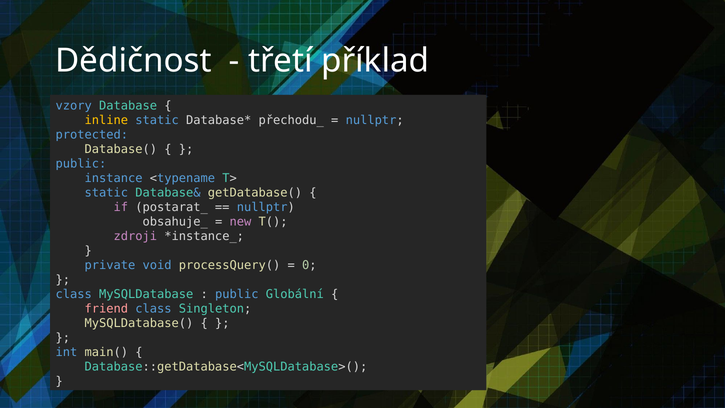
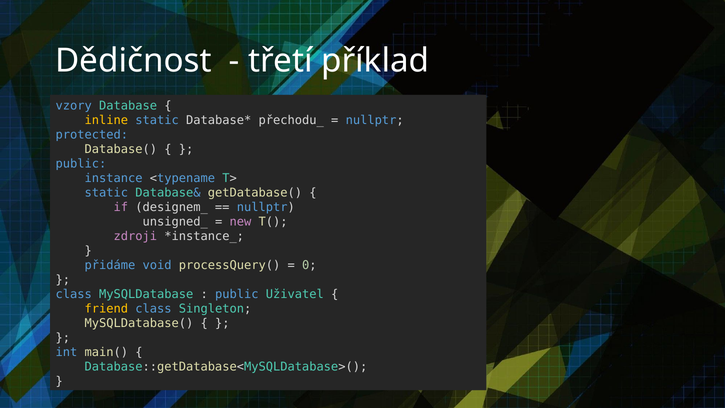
postarat_: postarat_ -> designem_ (172, 207)
obsahuje_: obsahuje_ -> unsigned_ (175, 222)
private: private -> přidáme (110, 265)
Globální: Globální -> Uživatel (295, 294)
friend colour: pink -> yellow (106, 308)
